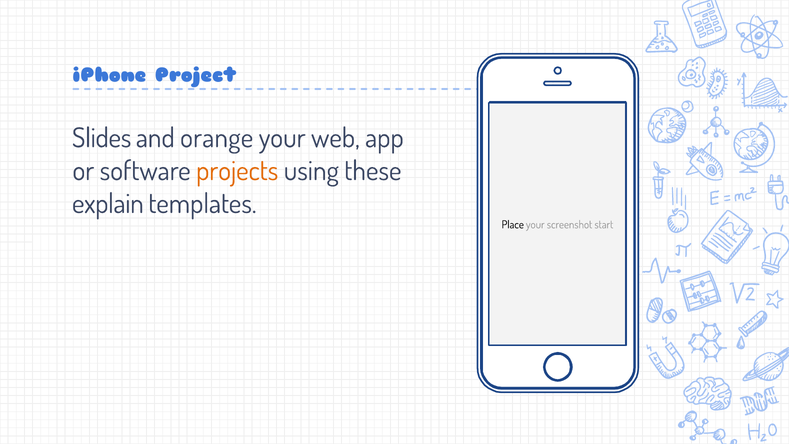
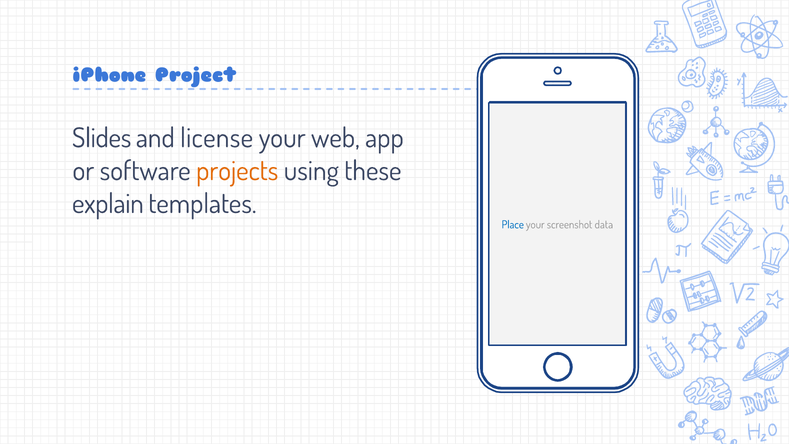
orange: orange -> license (217, 138)
Place colour: black -> blue (513, 225)
start: start -> data (604, 225)
